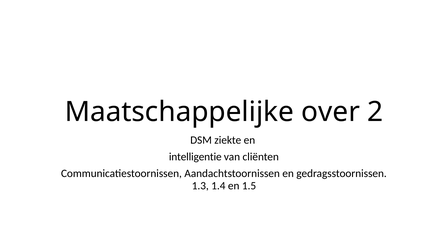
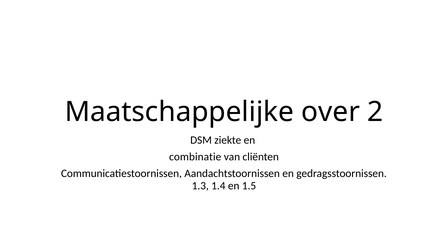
intelligentie: intelligentie -> combinatie (195, 157)
